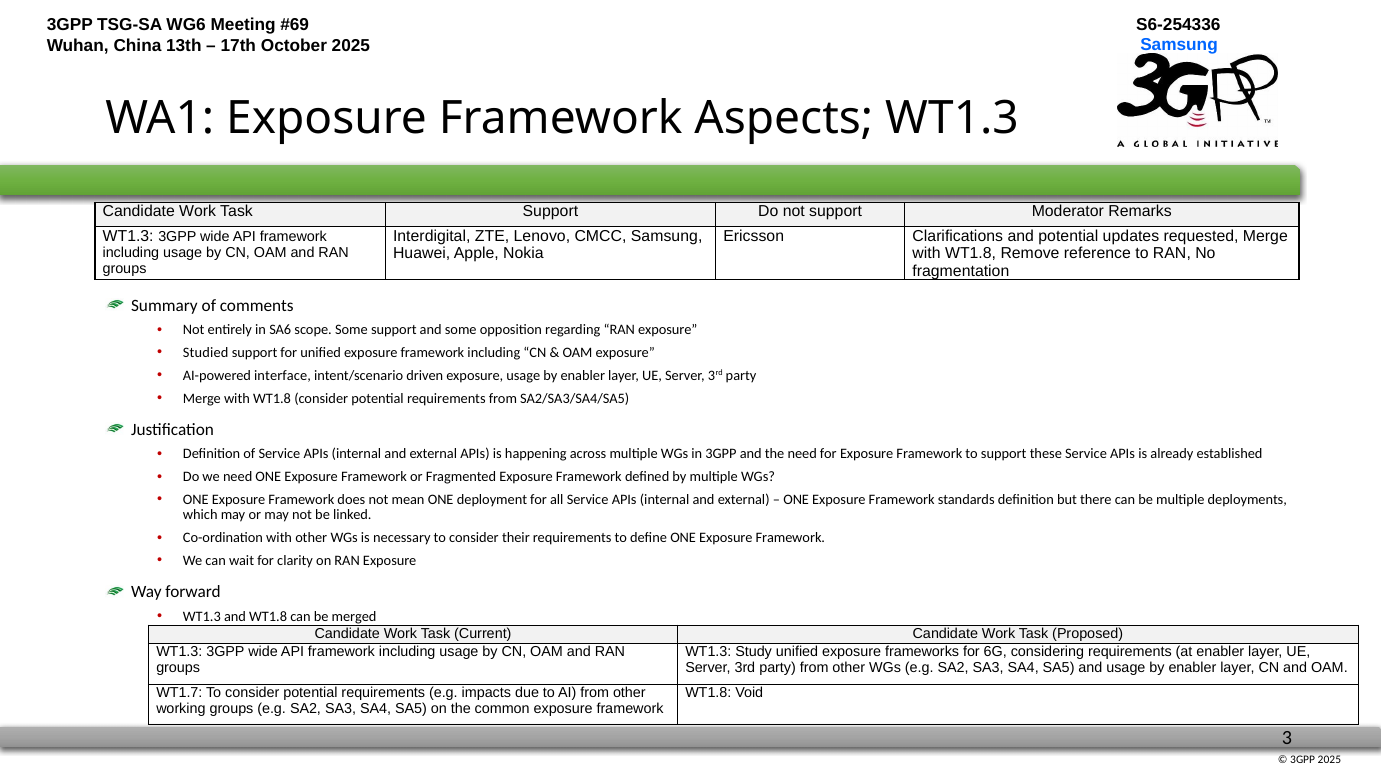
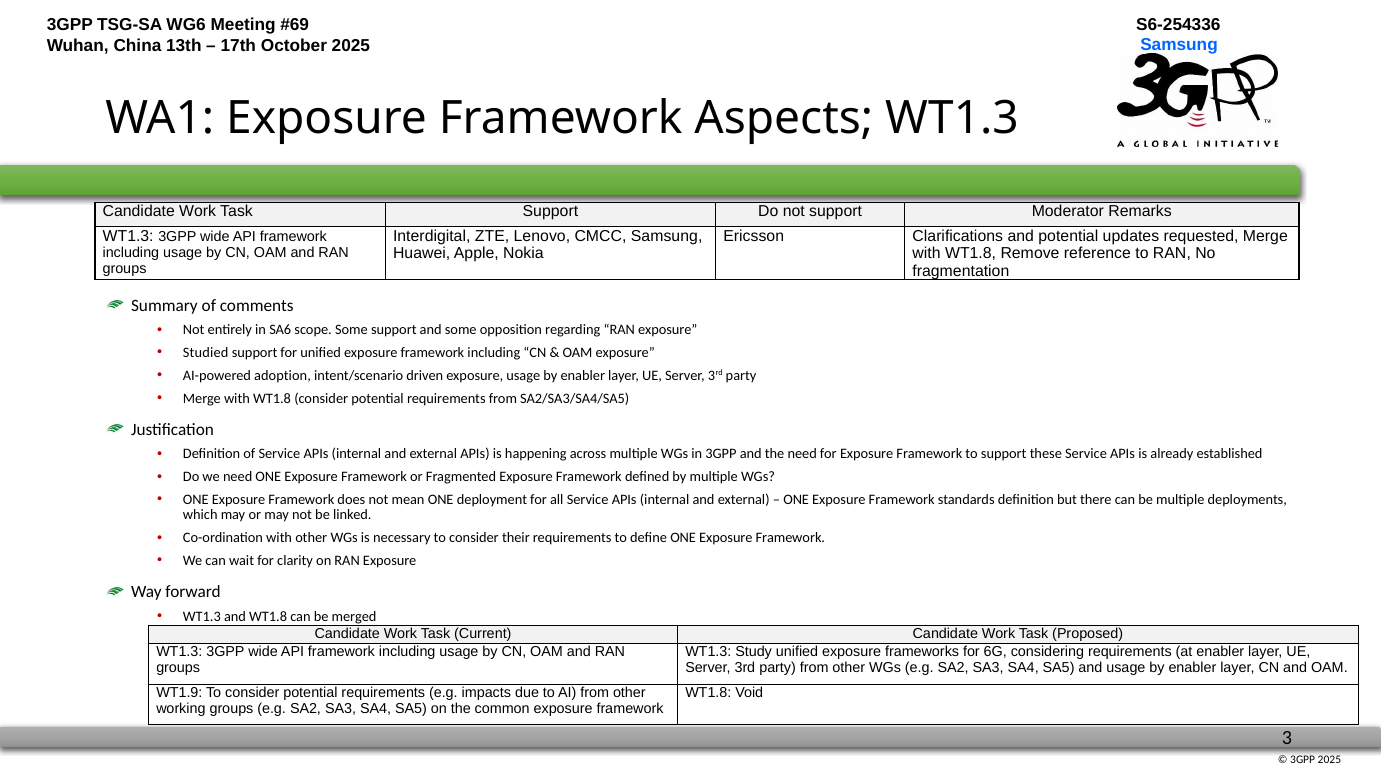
interface: interface -> adoption (282, 375)
WT1.7: WT1.7 -> WT1.9 (179, 692)
